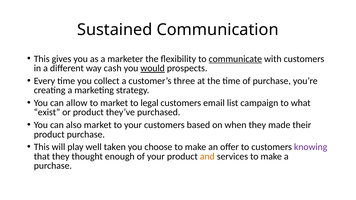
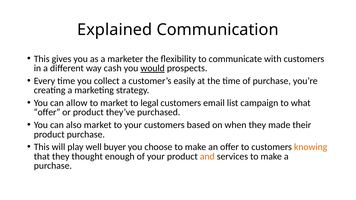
Sustained: Sustained -> Explained (115, 30)
communicate underline: present -> none (235, 59)
three: three -> easily (184, 81)
exist: exist -> offer (47, 112)
taken: taken -> buyer (115, 147)
knowing colour: purple -> orange (311, 147)
